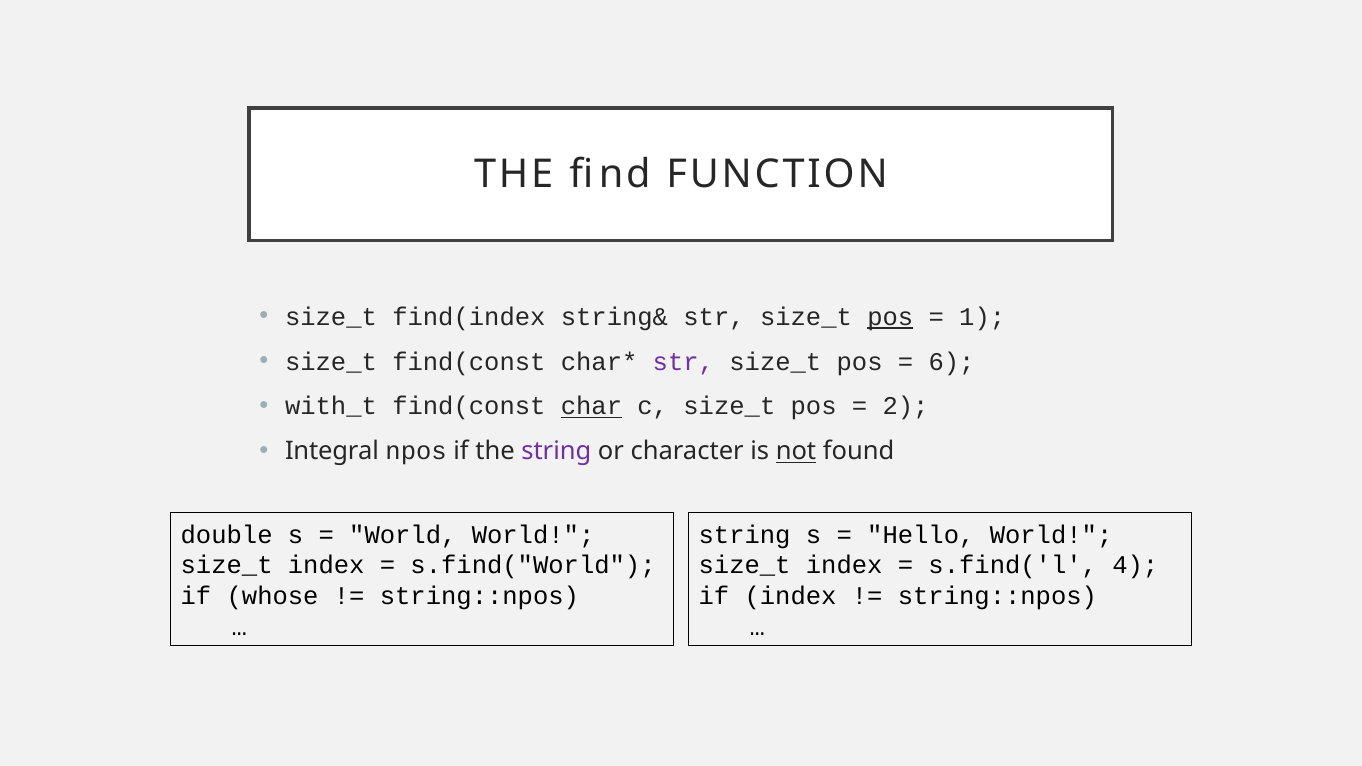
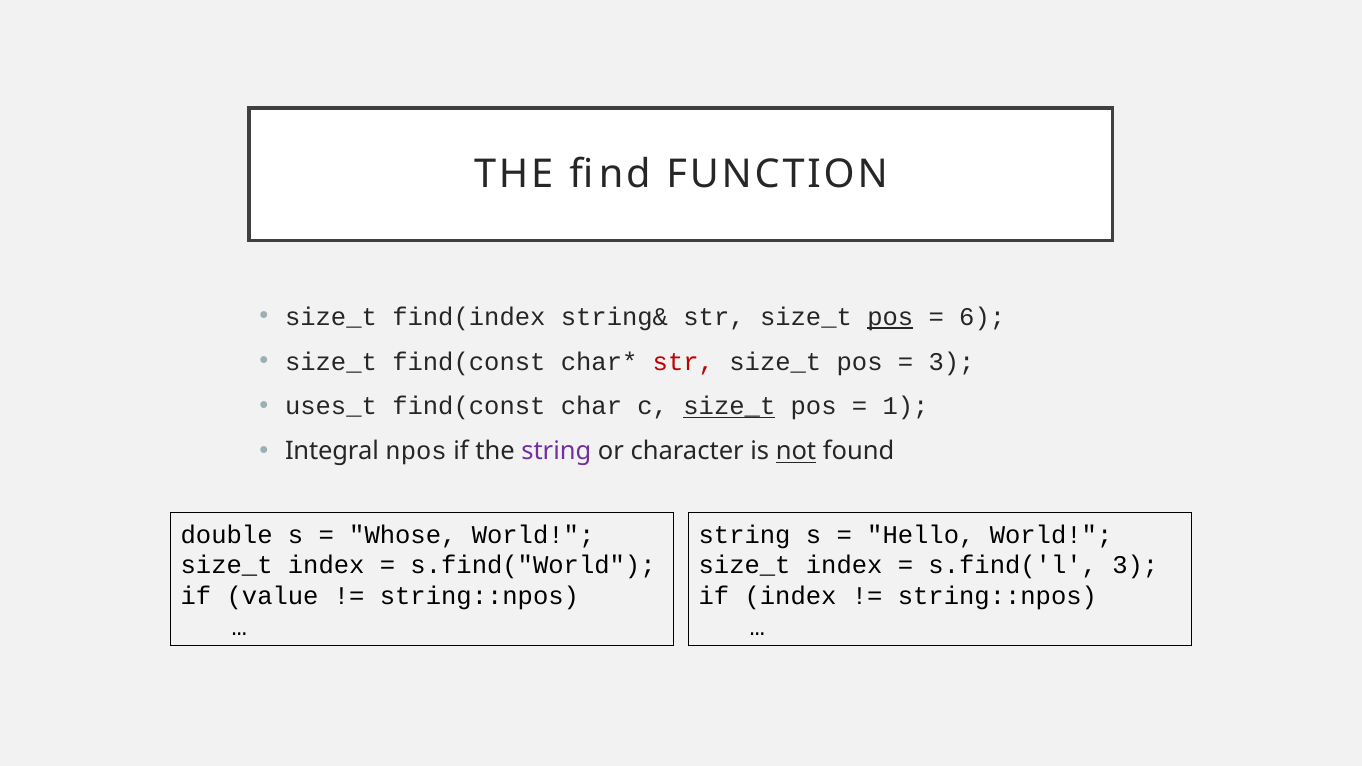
1: 1 -> 6 (982, 317)
str colour: purple -> red (683, 362)
6: 6 -> 3 (952, 362)
with_t: with_t -> uses_t (331, 407)
char underline: present -> none (591, 407)
size_t underline: none -> present (729, 407)
2: 2 -> 1 (906, 407)
World: World -> Whose (403, 535)
s.find('l 4: 4 -> 3 (1135, 566)
whose: whose -> value (273, 596)
